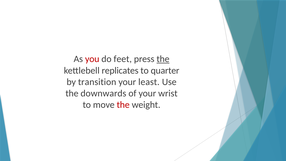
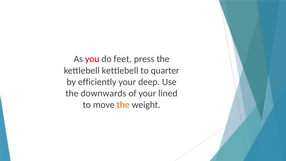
the underline: present -> none (163, 59)
kettlebell replicates: replicates -> kettlebell (120, 70)
transition: transition -> efficiently (97, 82)
least: least -> deep (149, 82)
wrist: wrist -> lined (168, 93)
the colour: red -> orange (123, 105)
